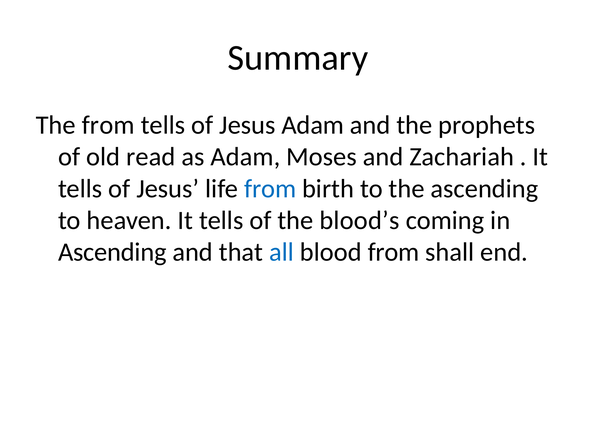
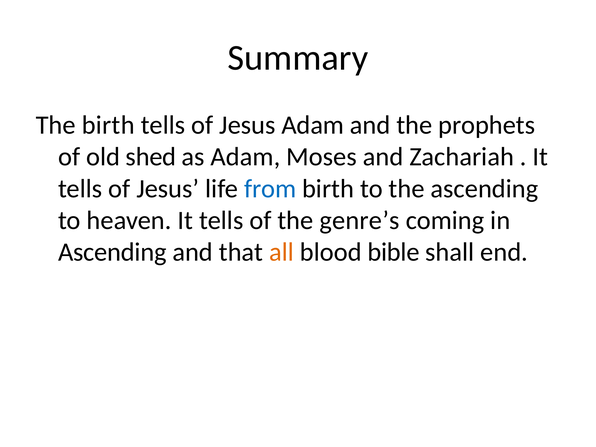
The from: from -> birth (108, 125)
read: read -> shed (151, 157)
blood’s: blood’s -> genre’s (359, 220)
all colour: blue -> orange (281, 252)
blood from: from -> bible (394, 252)
